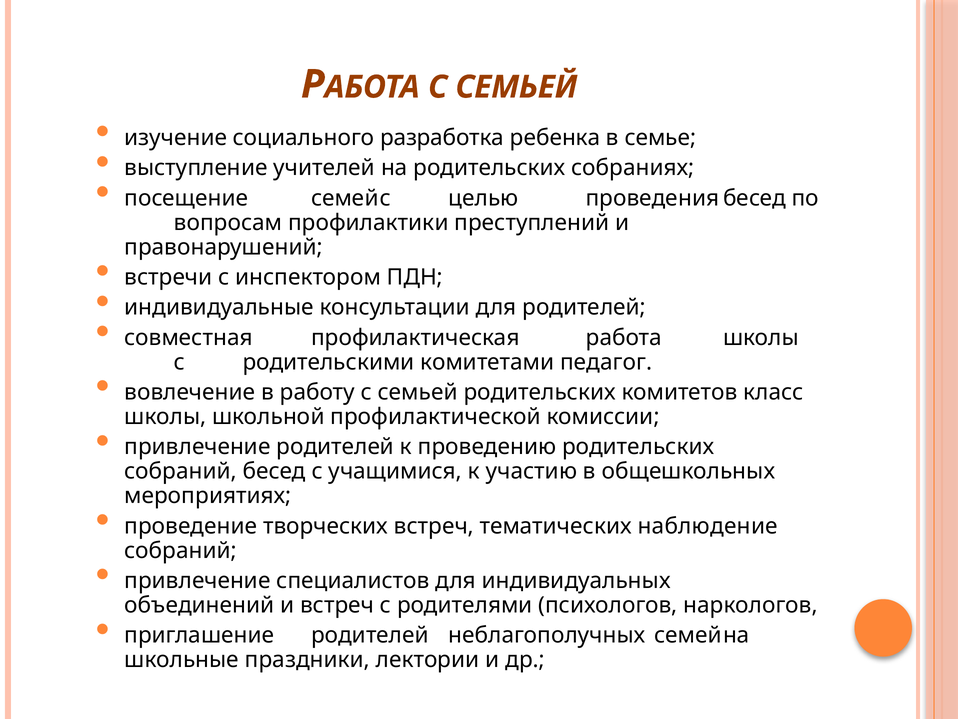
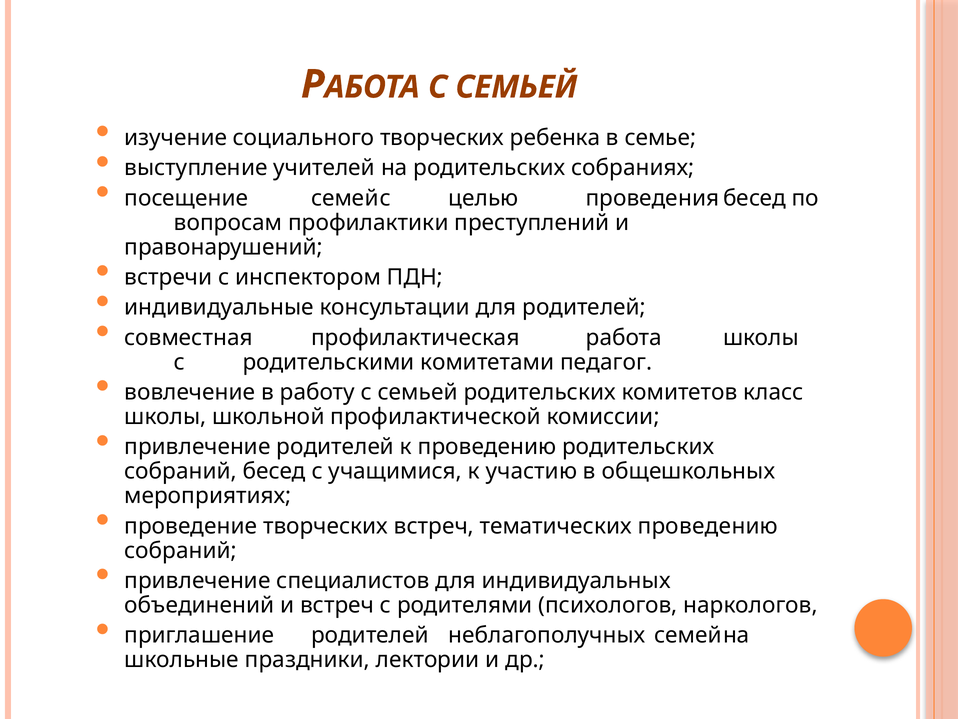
социального разработка: разработка -> творческих (442, 138)
тематических наблюдение: наблюдение -> проведению (708, 526)
